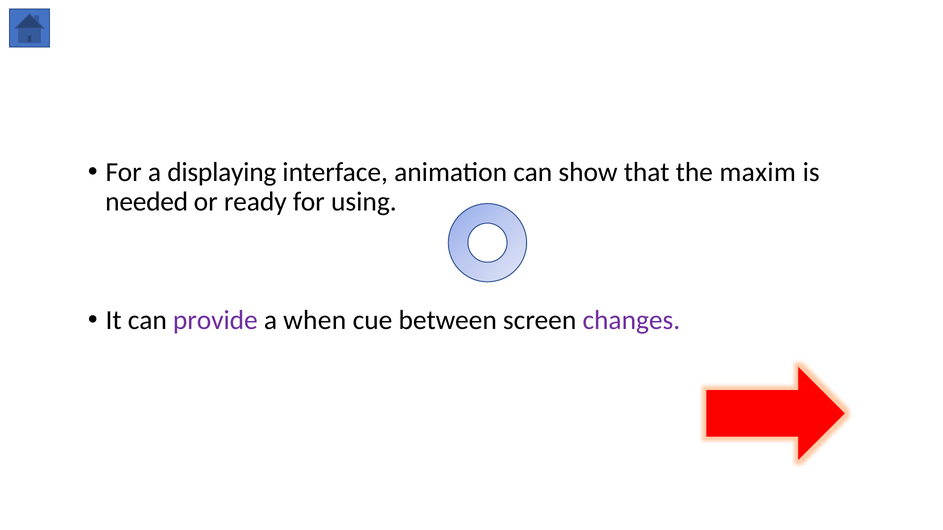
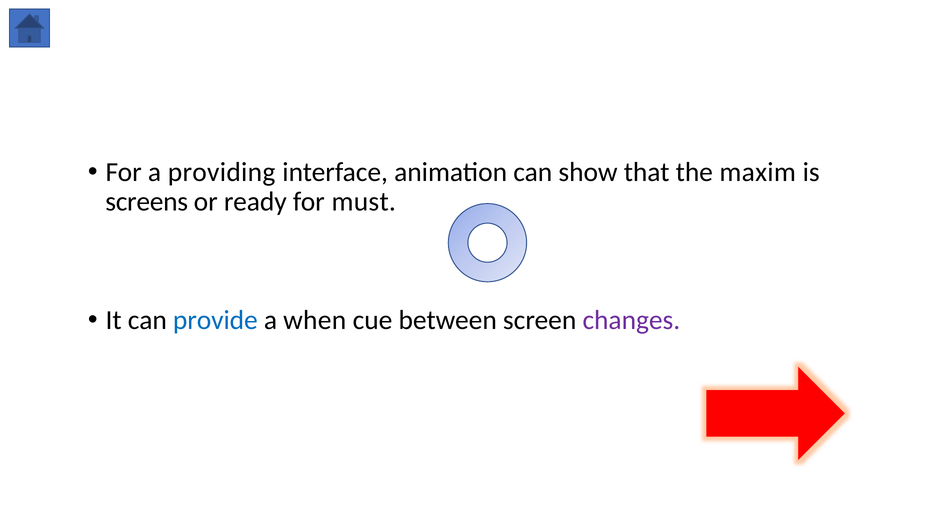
displaying: displaying -> providing (222, 172)
needed: needed -> screens (147, 202)
using: using -> must (364, 202)
provide colour: purple -> blue (215, 321)
